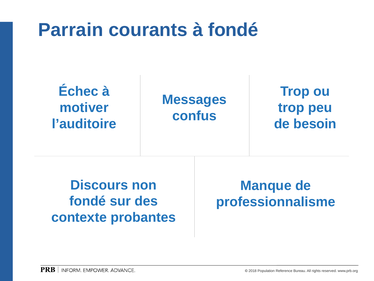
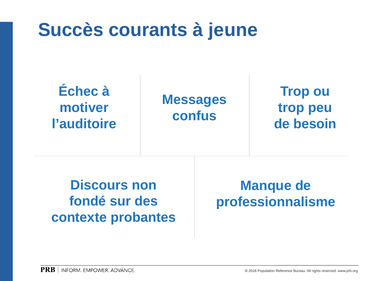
Parrain: Parrain -> Succès (71, 30)
à fondé: fondé -> jeune (233, 30)
